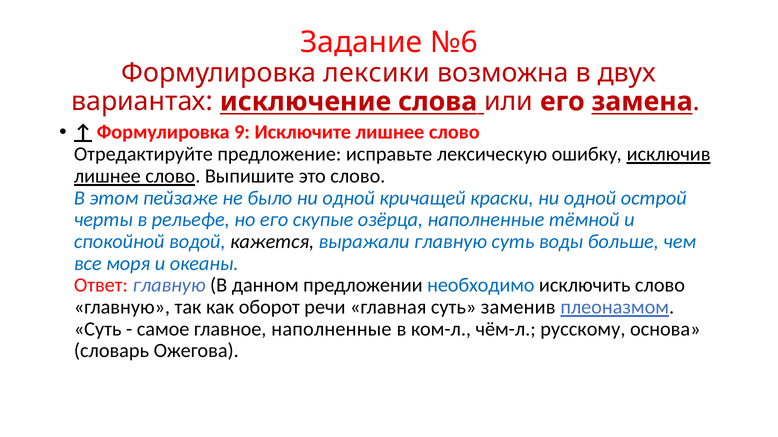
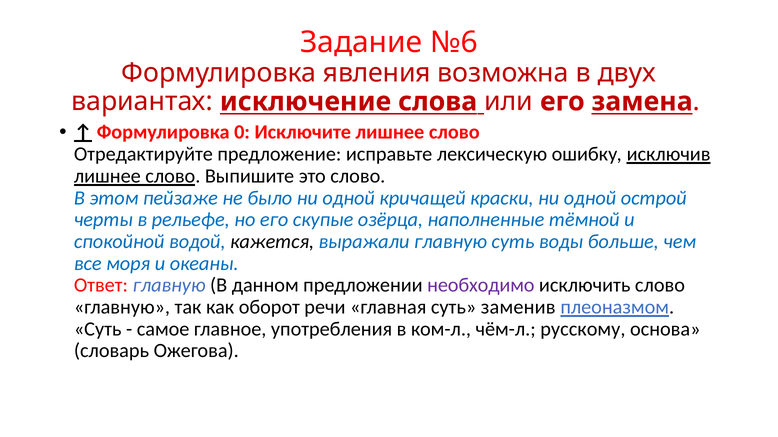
лексики: лексики -> явления (377, 73)
9: 9 -> 0 (242, 133)
необходимо colour: blue -> purple (481, 286)
главное наполненные: наполненные -> употребления (332, 329)
